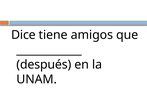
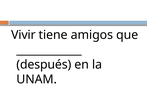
Dice: Dice -> Vivir (23, 35)
